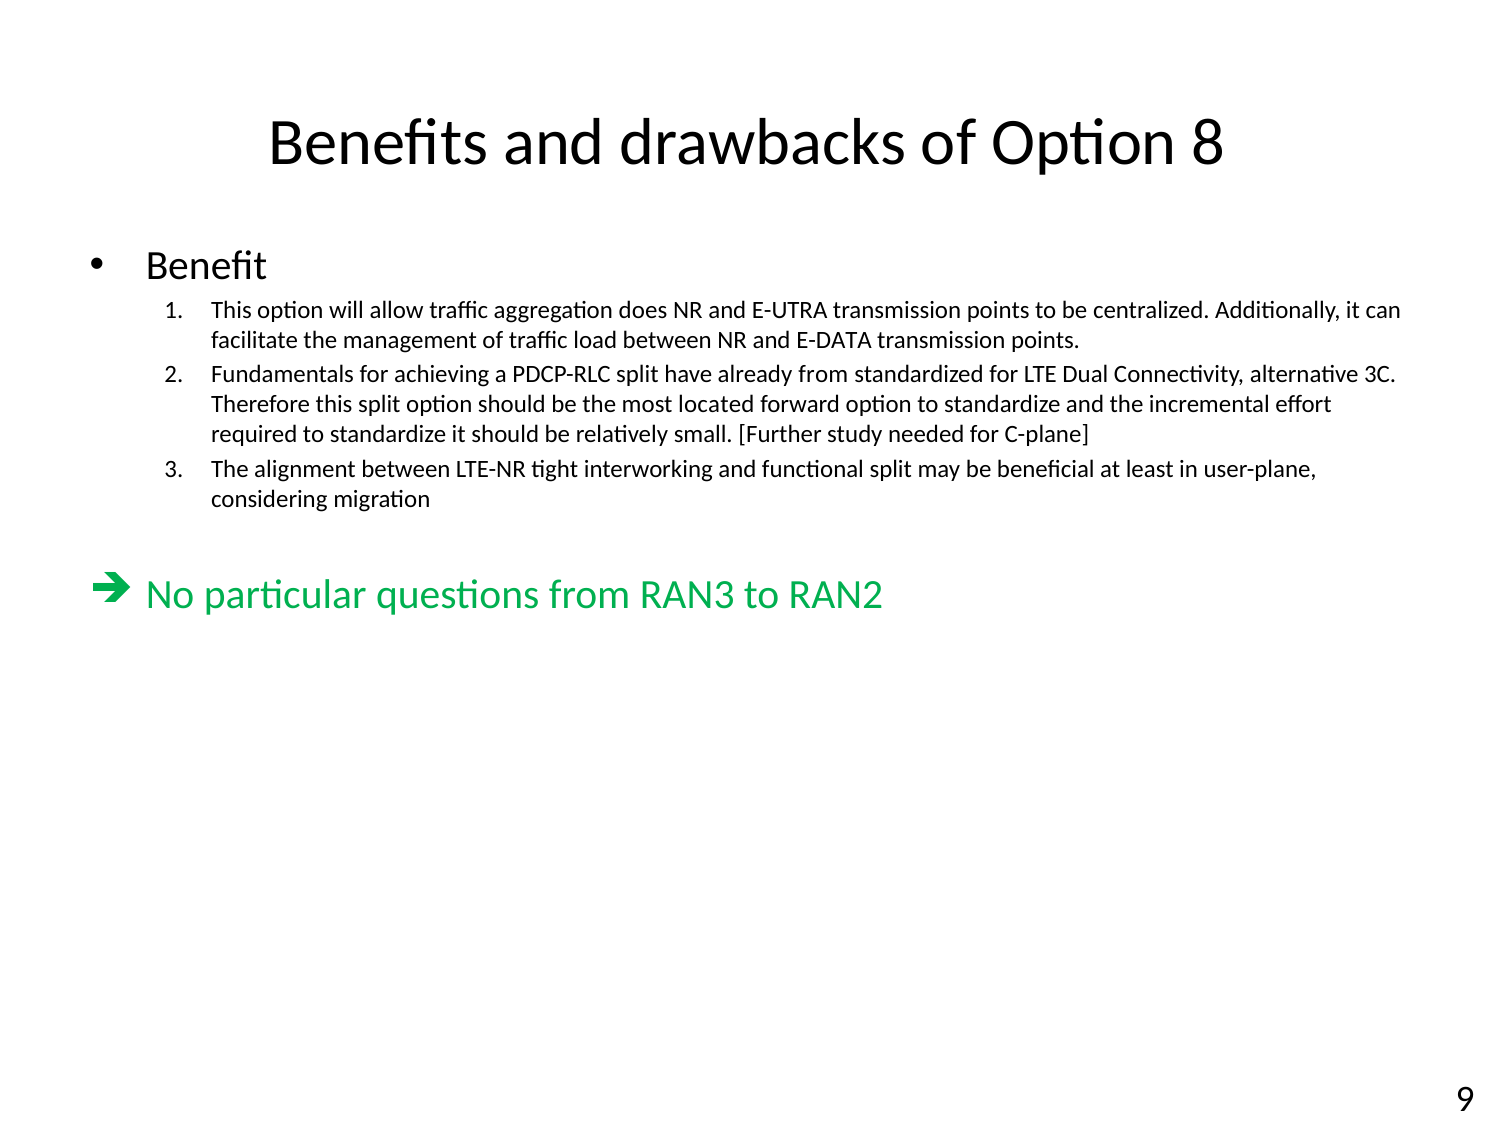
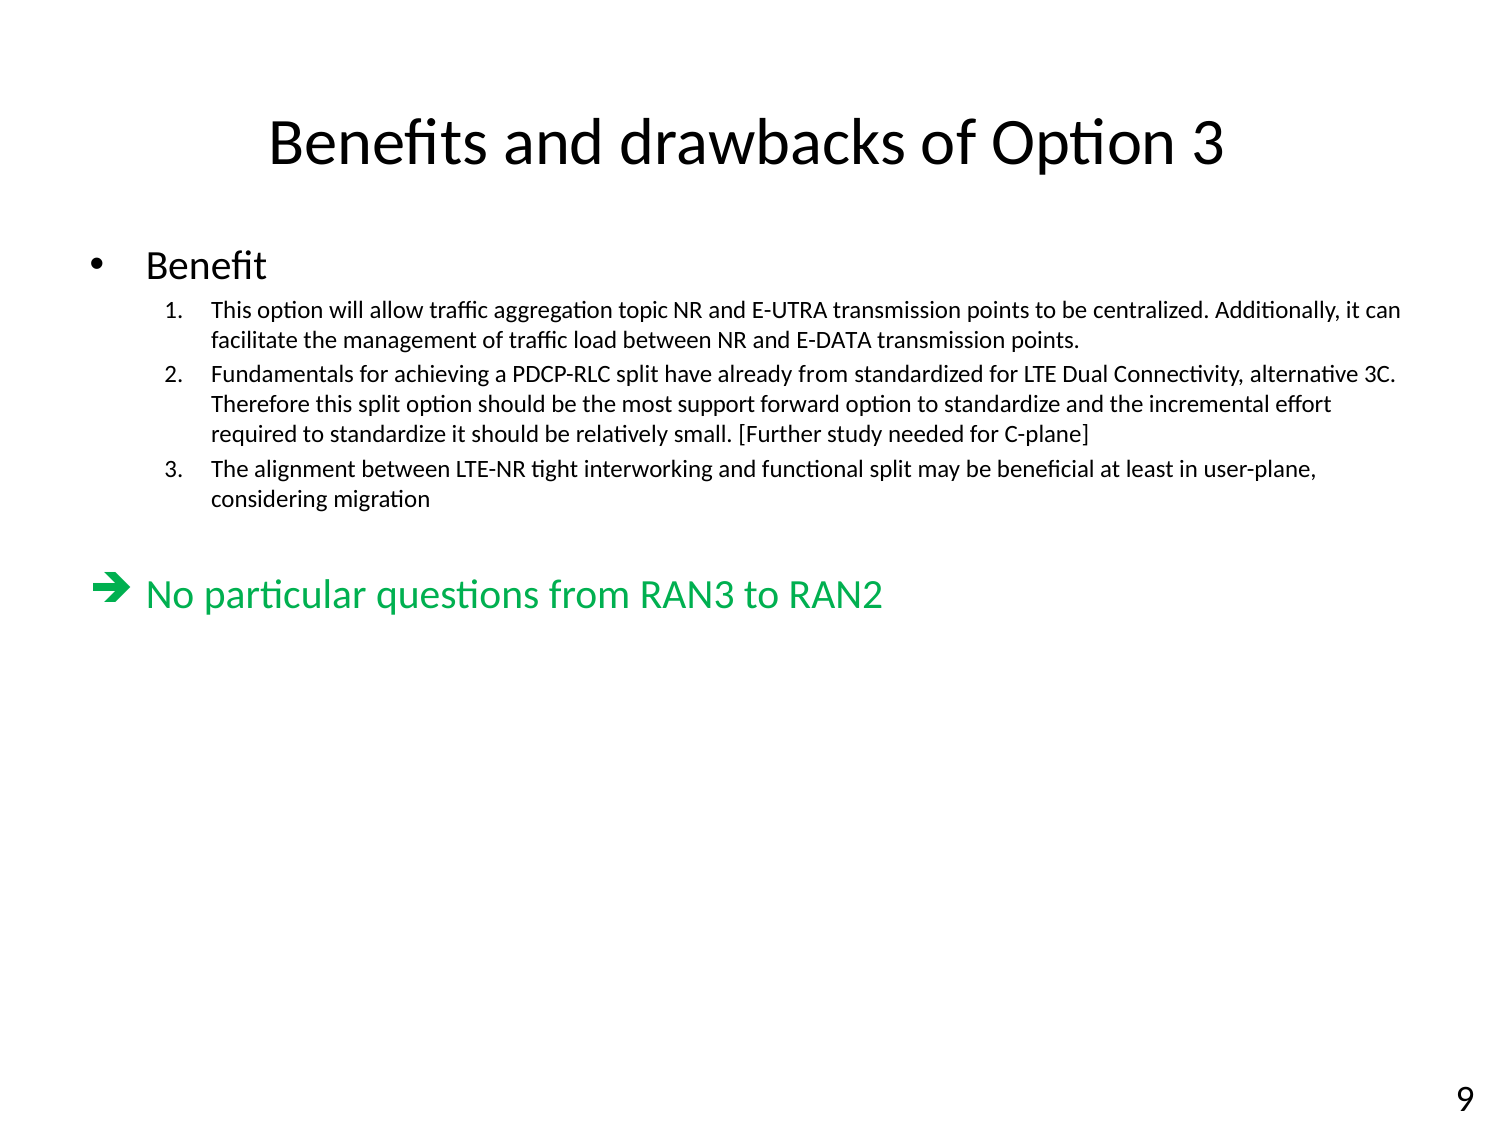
Option 8: 8 -> 3 (1209, 143)
does: does -> topic (643, 310)
located: located -> support (717, 405)
